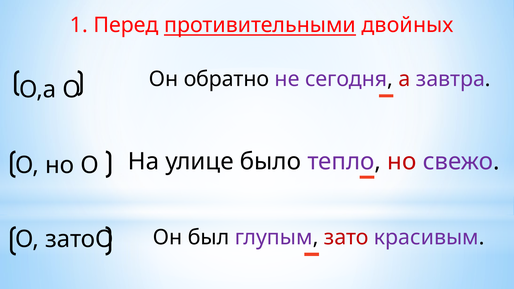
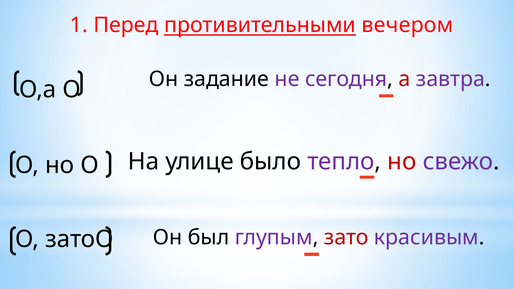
двойных: двойных -> вечером (407, 25)
обратно: обратно -> задание (226, 79)
